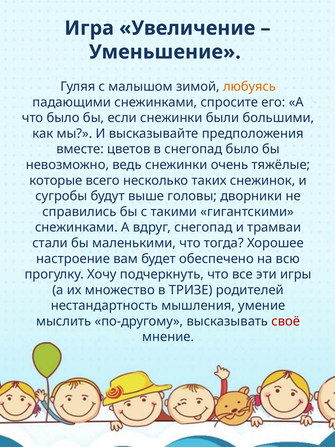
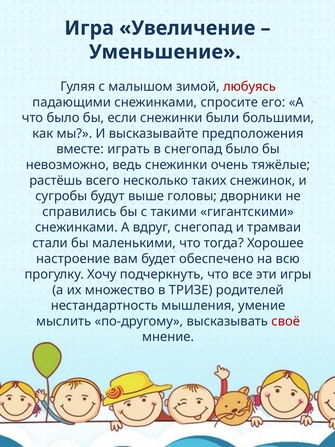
любуясь colour: orange -> red (250, 87)
цветов: цветов -> играть (129, 149)
которые: которые -> растёшь (56, 180)
